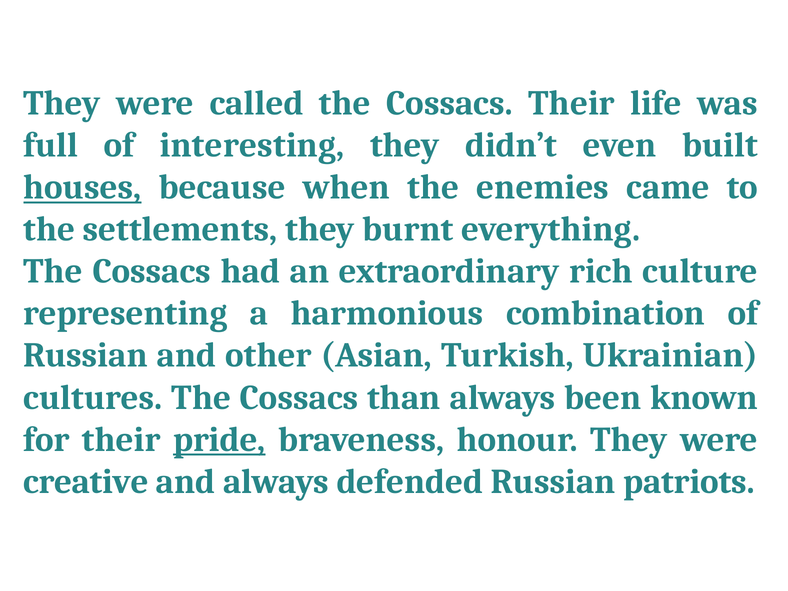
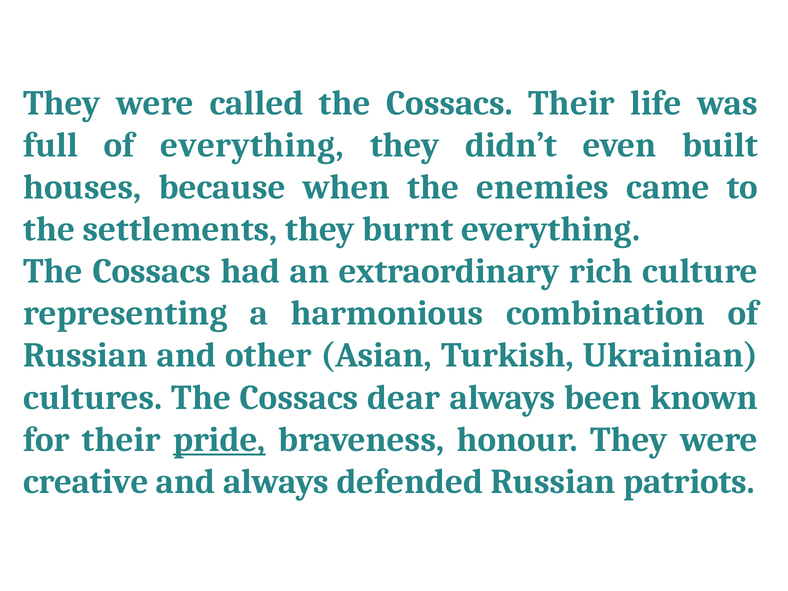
of interesting: interesting -> everything (252, 145)
houses underline: present -> none (82, 187)
than: than -> dear (404, 397)
